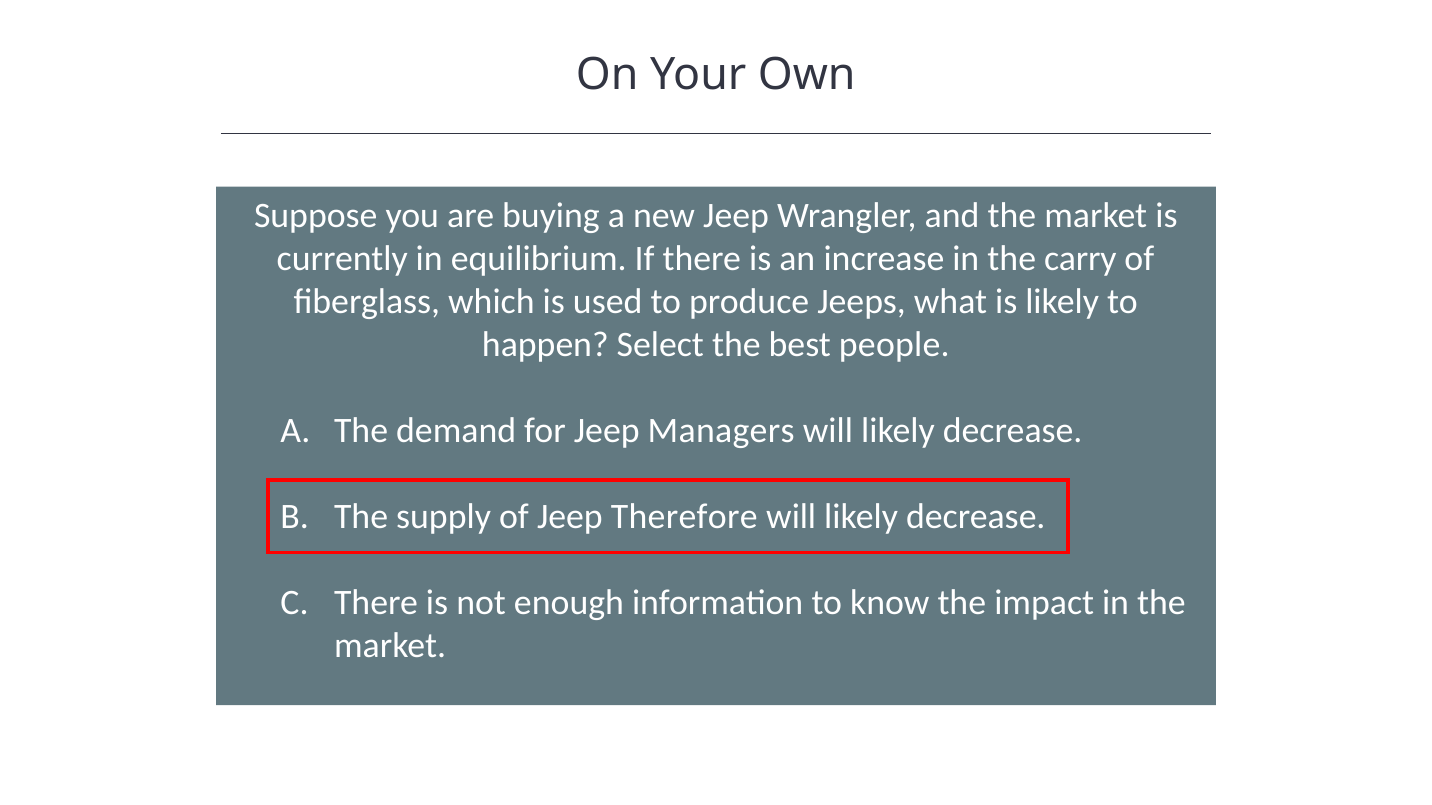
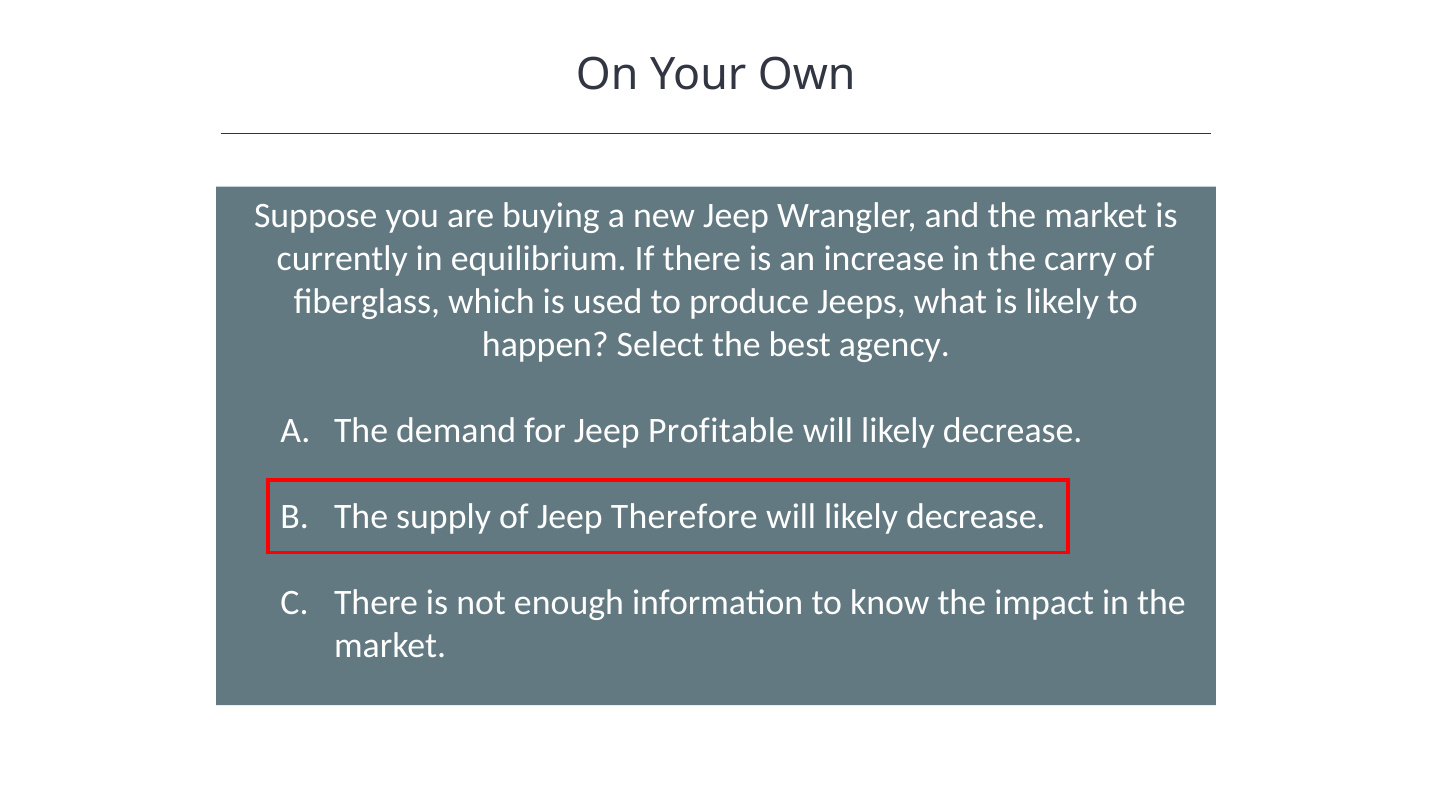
people: people -> agency (894, 345)
Managers: Managers -> Profitable (721, 431)
